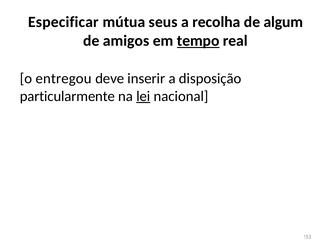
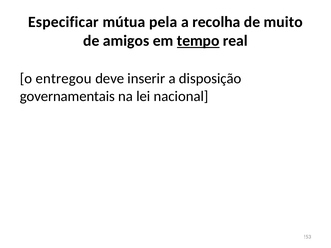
seus: seus -> pela (163, 22)
algum: algum -> muito (283, 22)
particularmente: particularmente -> governamentais (67, 96)
lei underline: present -> none (143, 96)
